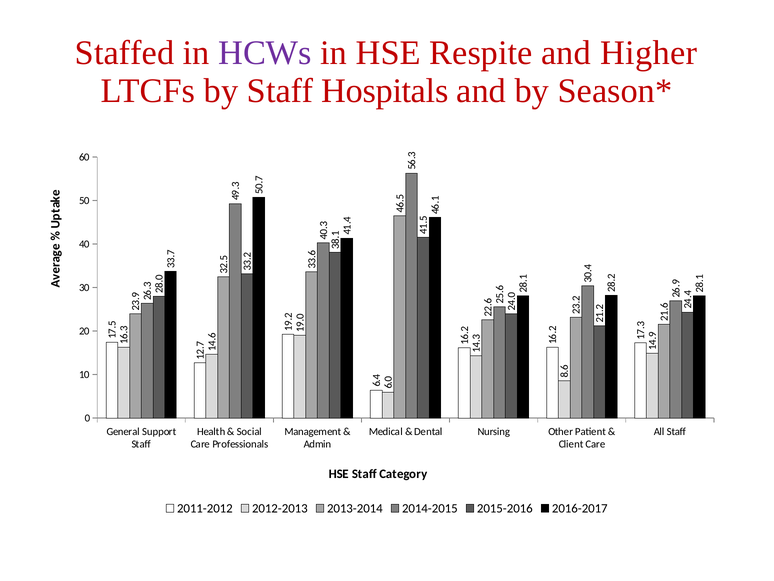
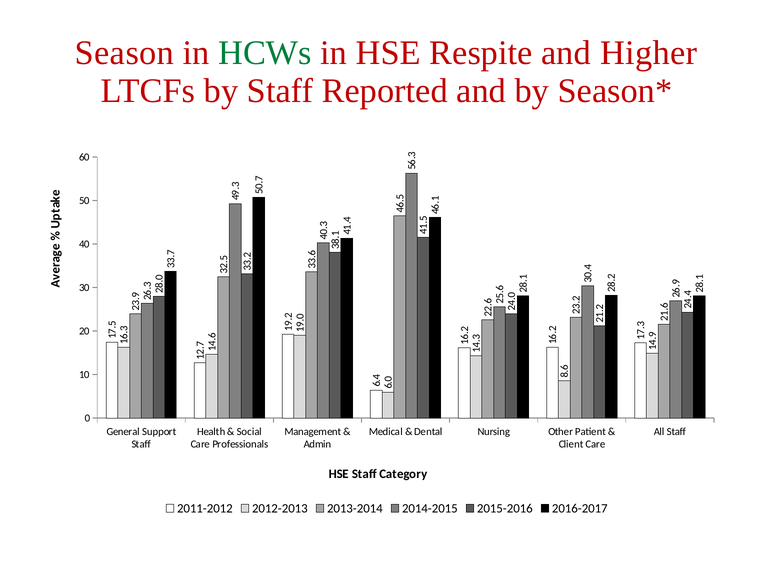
Staffed: Staffed -> Season (124, 53)
HCWs colour: purple -> green (265, 53)
Hospitals: Hospitals -> Reported (385, 91)
